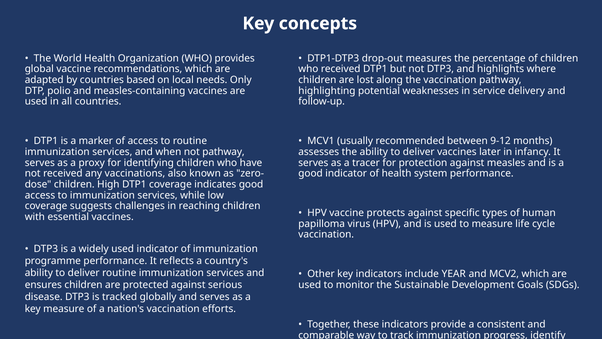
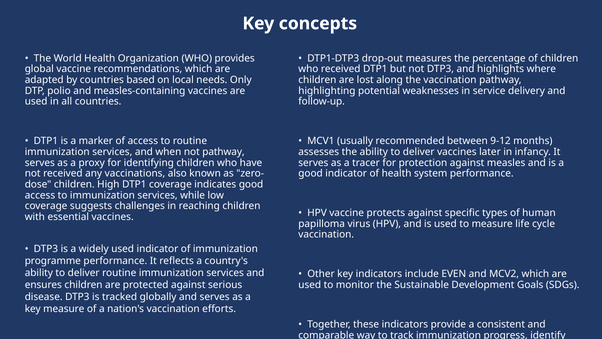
YEAR: YEAR -> EVEN (454, 274)
